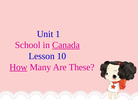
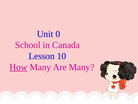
1: 1 -> 0 (58, 34)
Canada underline: present -> none (66, 45)
Are These: These -> Many (82, 67)
